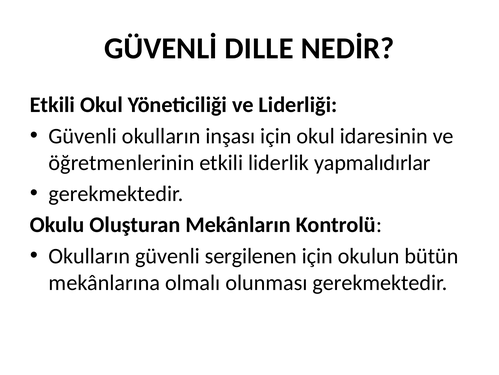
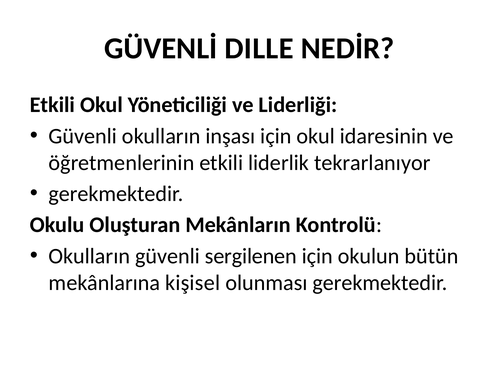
yapmalıdırlar: yapmalıdırlar -> tekrarlanıyor (372, 162)
olmalı: olmalı -> kişisel (193, 282)
